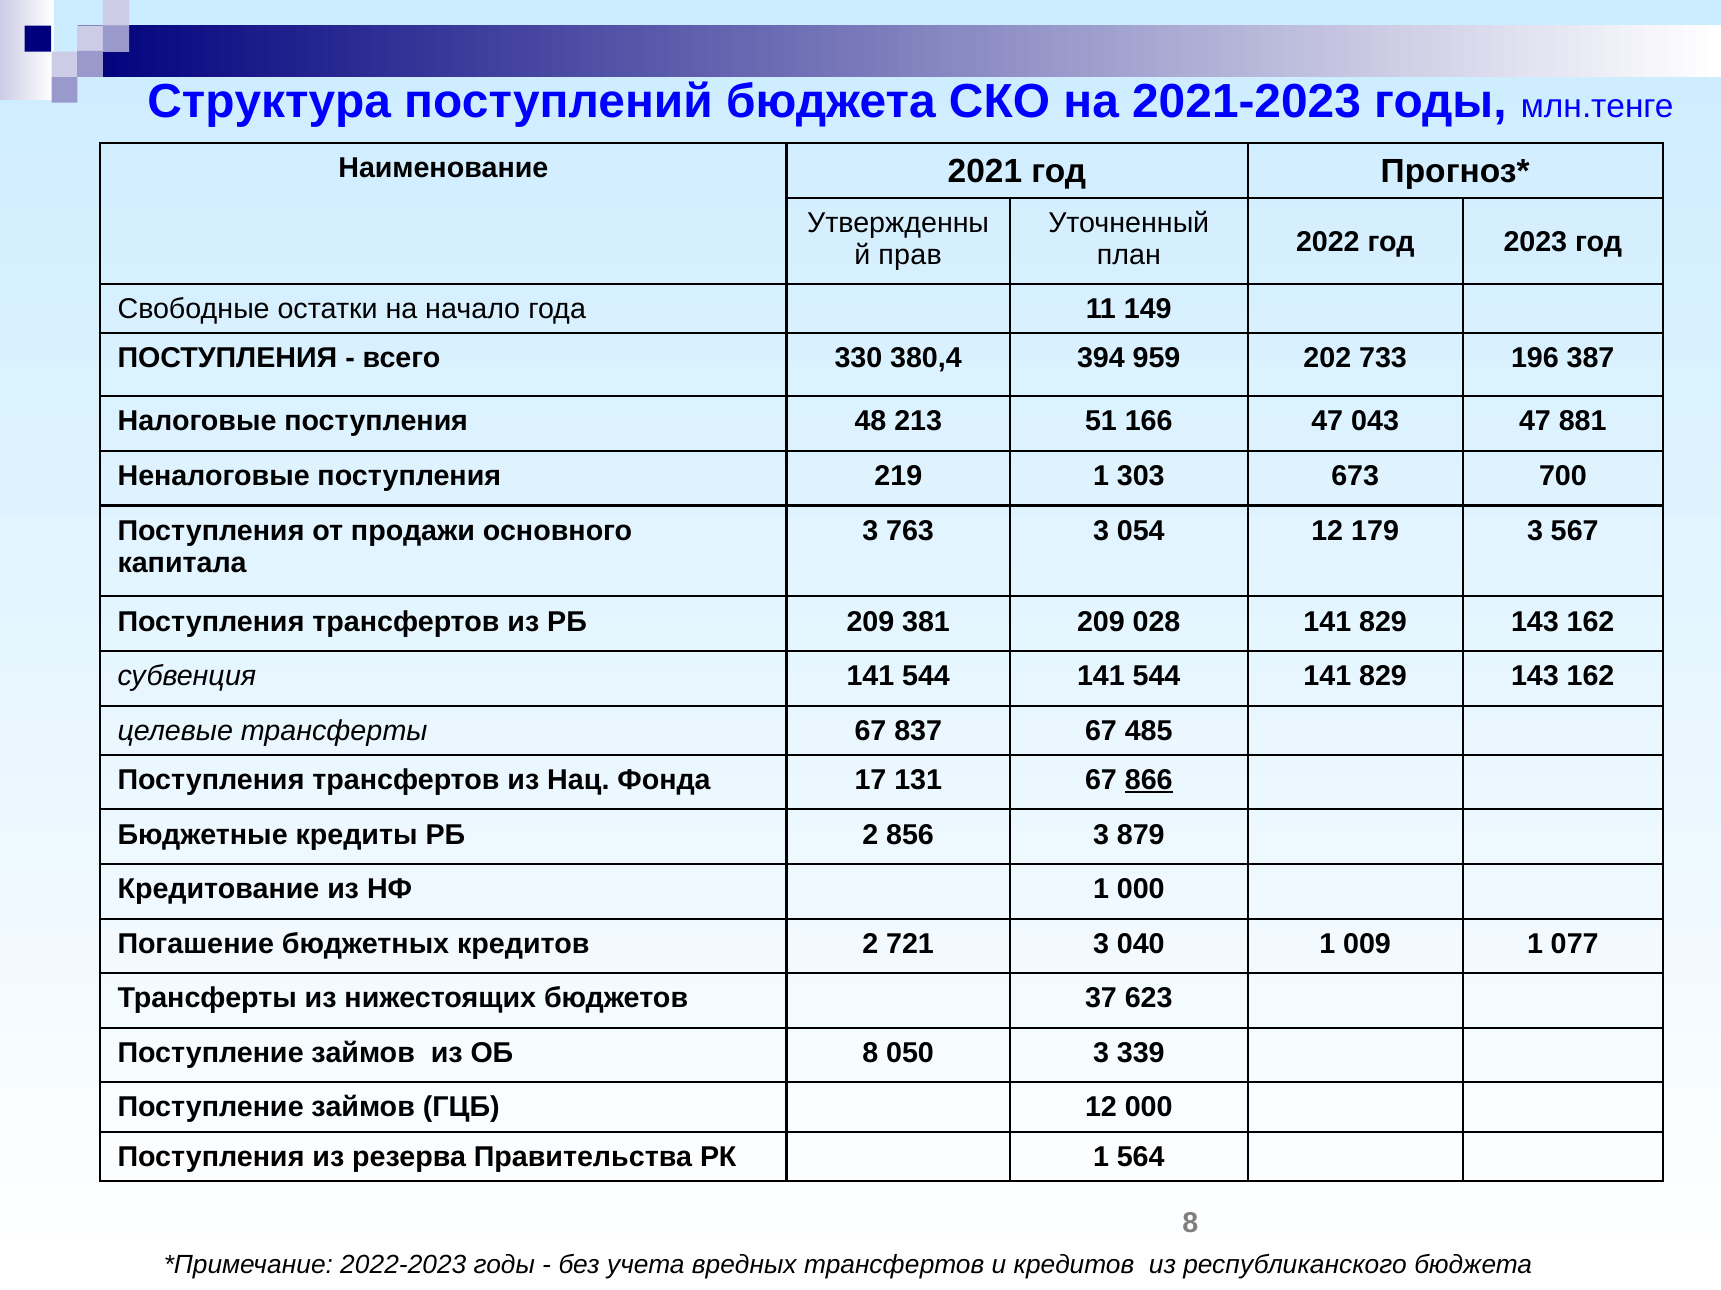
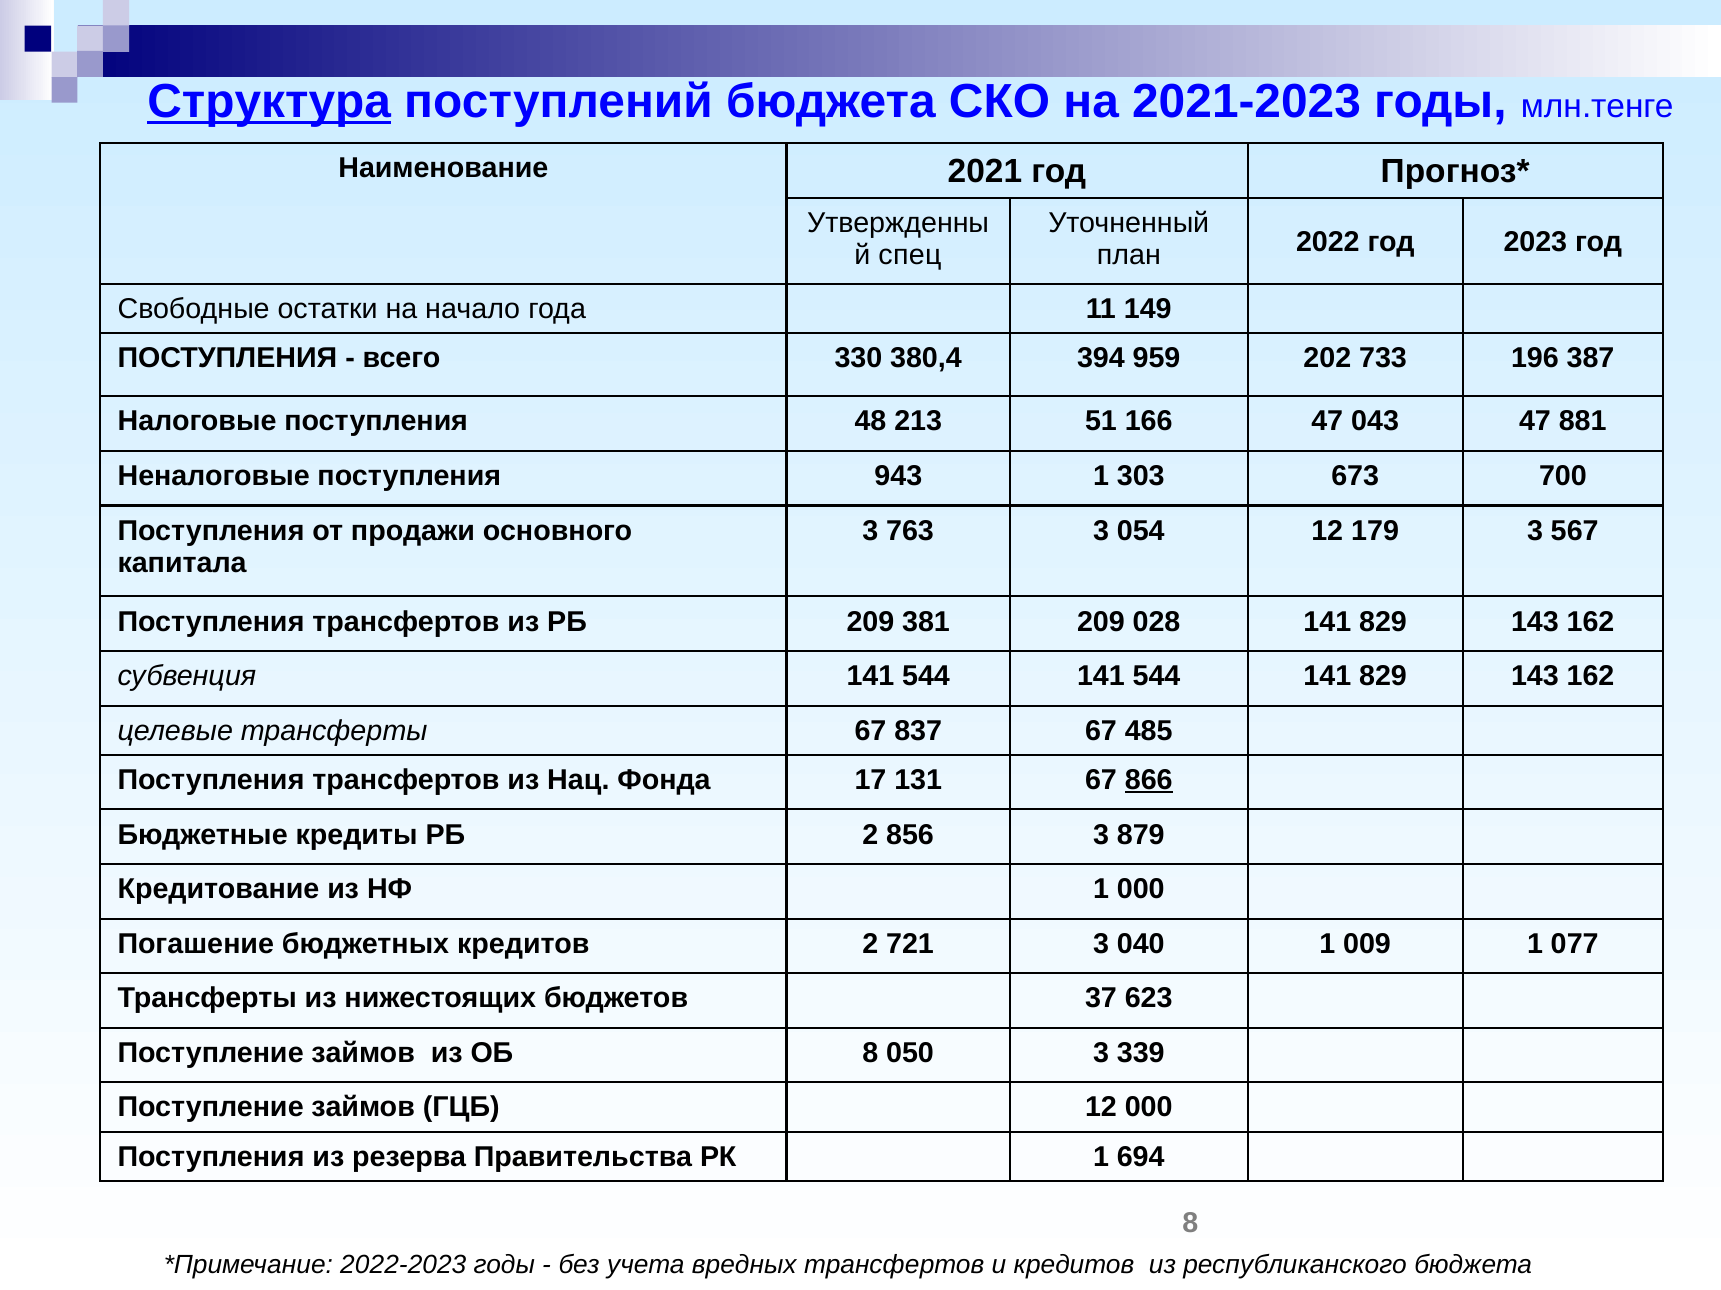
Структура underline: none -> present (269, 102)
прав: прав -> спец (910, 255)
219: 219 -> 943 (898, 476)
564: 564 -> 694 (1141, 1157)
